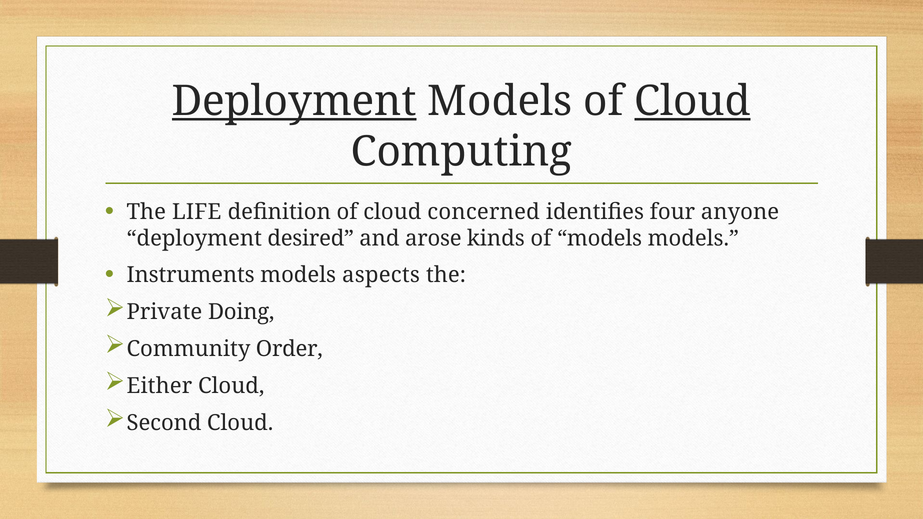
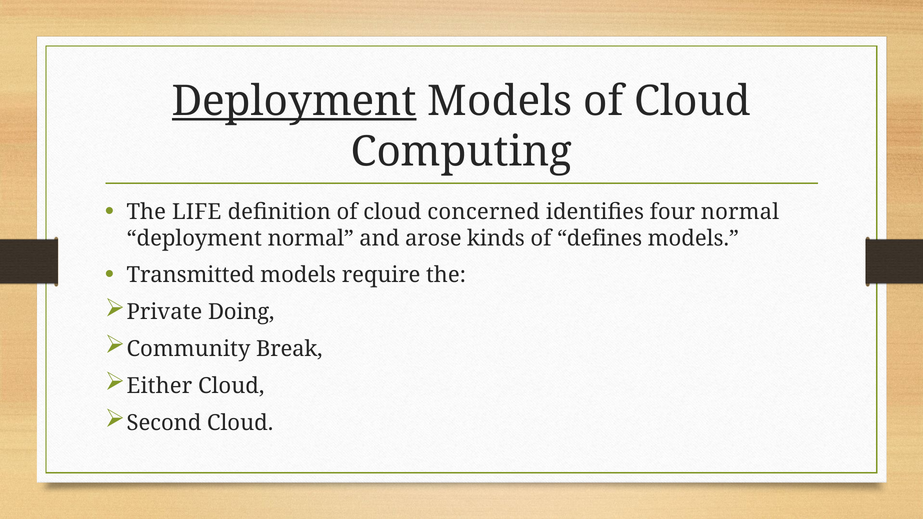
Cloud underline: present -> none (692, 101)
four anyone: anyone -> normal (740, 212)
deployment desired: desired -> normal (311, 238)
of models: models -> defines (600, 238)
Instruments: Instruments -> Transmitted (191, 275)
aspects: aspects -> require (381, 275)
Order: Order -> Break (289, 349)
